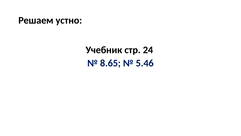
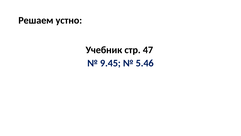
24: 24 -> 47 (148, 50)
8.65: 8.65 -> 9.45 (110, 63)
